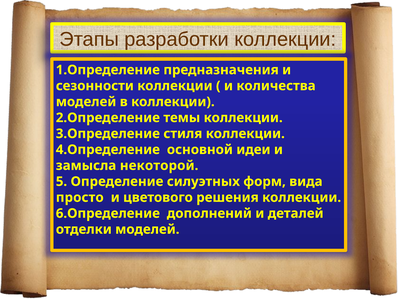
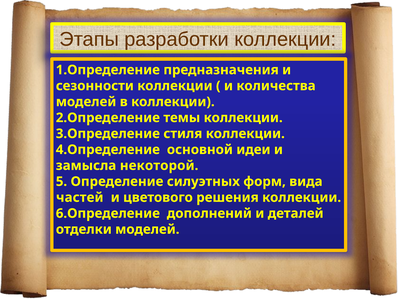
просто: просто -> частей (80, 198)
